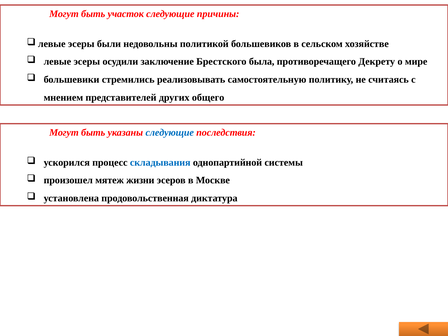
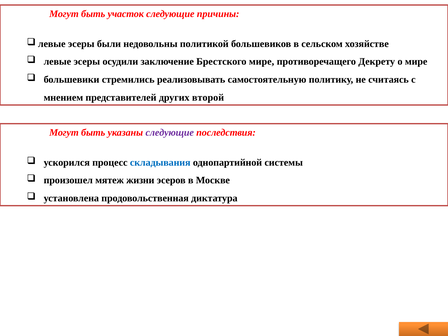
Брестского была: была -> мире (262, 62)
общего: общего -> второй (208, 97)
следующие colour: blue -> purple (170, 133)
